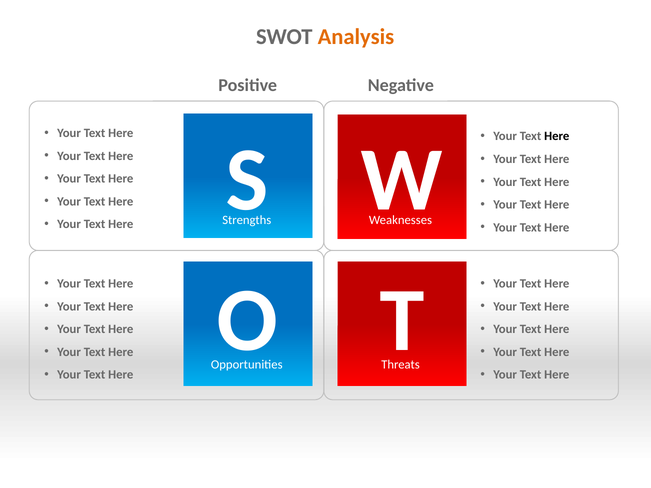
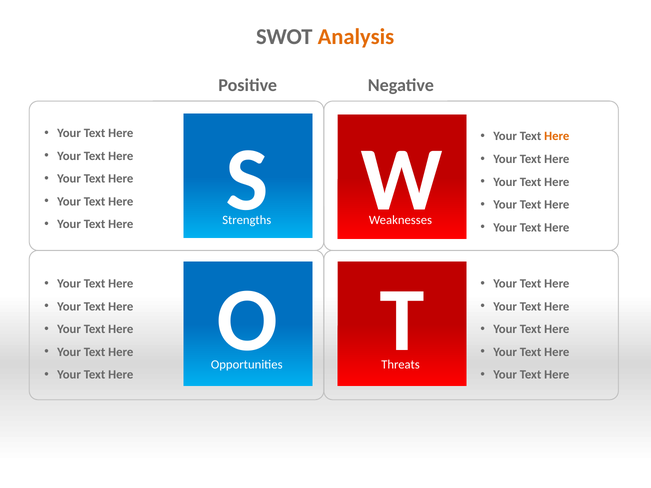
Here colour: black -> orange (557, 136)
